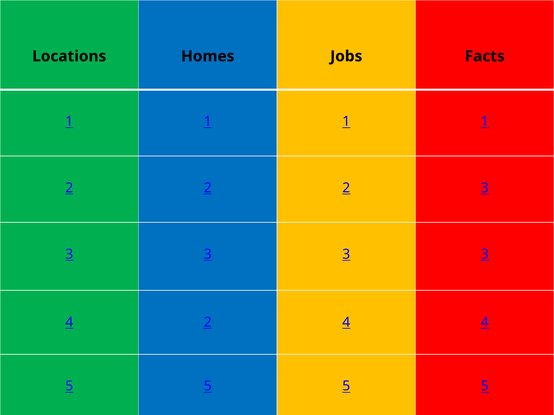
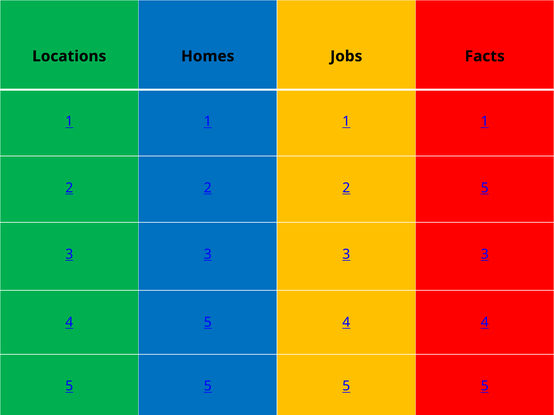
2 3: 3 -> 5 (485, 188)
2: 2 -> 5 (208, 323)
